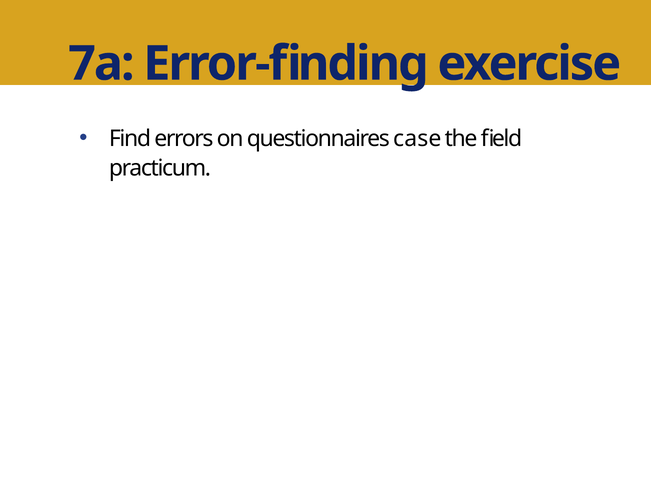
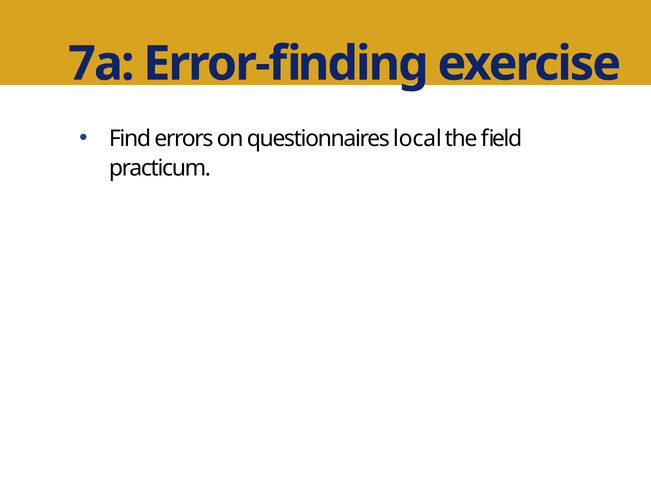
case: case -> local (417, 139)
